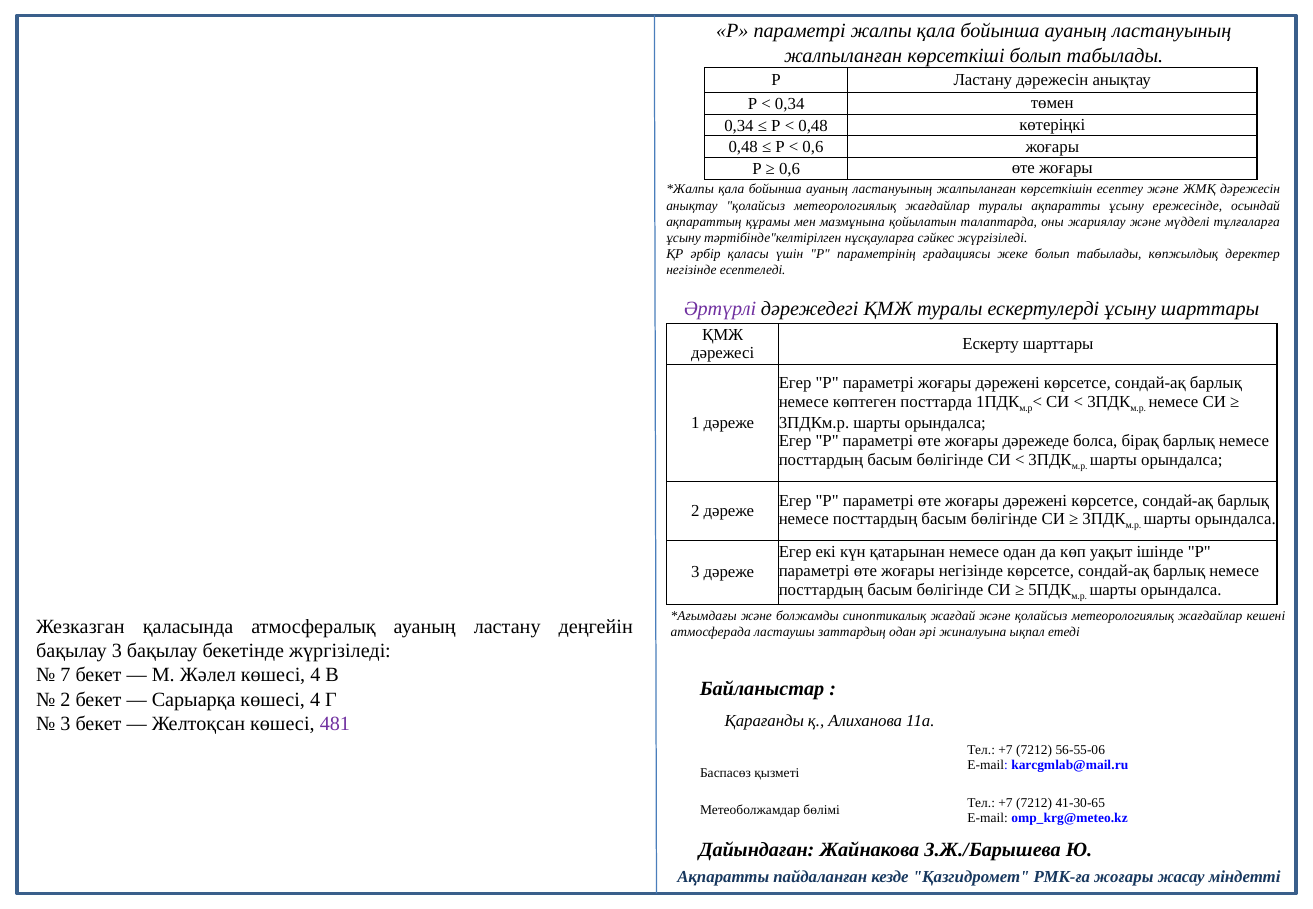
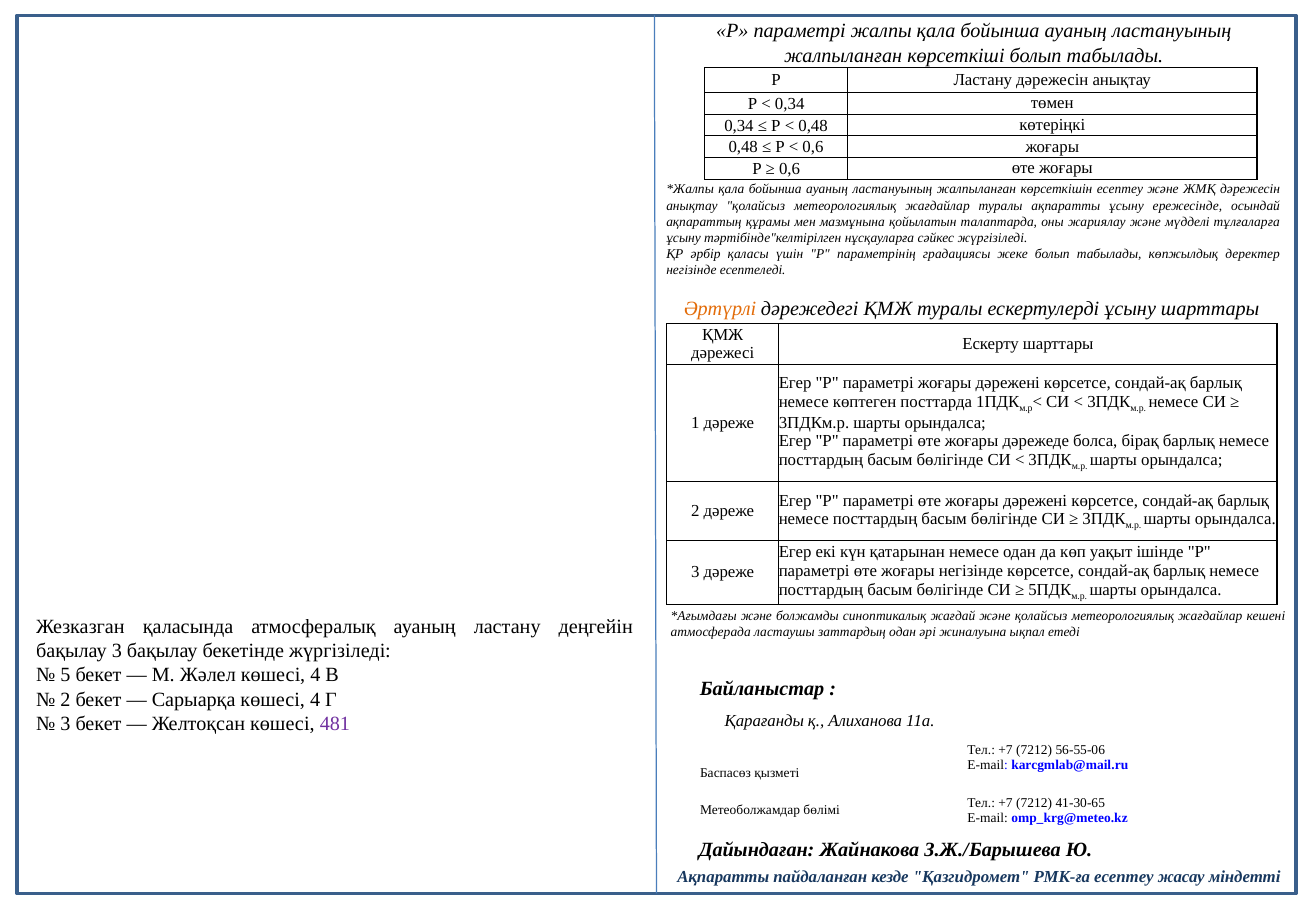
Әртүрлі colour: purple -> orange (720, 309)
7: 7 -> 5 (65, 675)
РМК-ға жоғары: жоғары -> есептеу (1124, 877)
